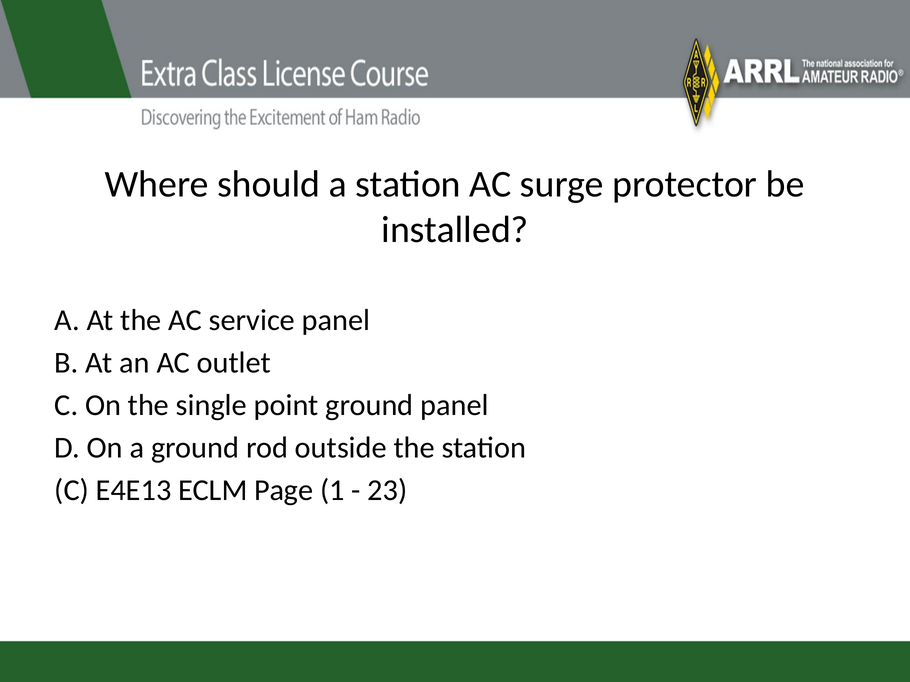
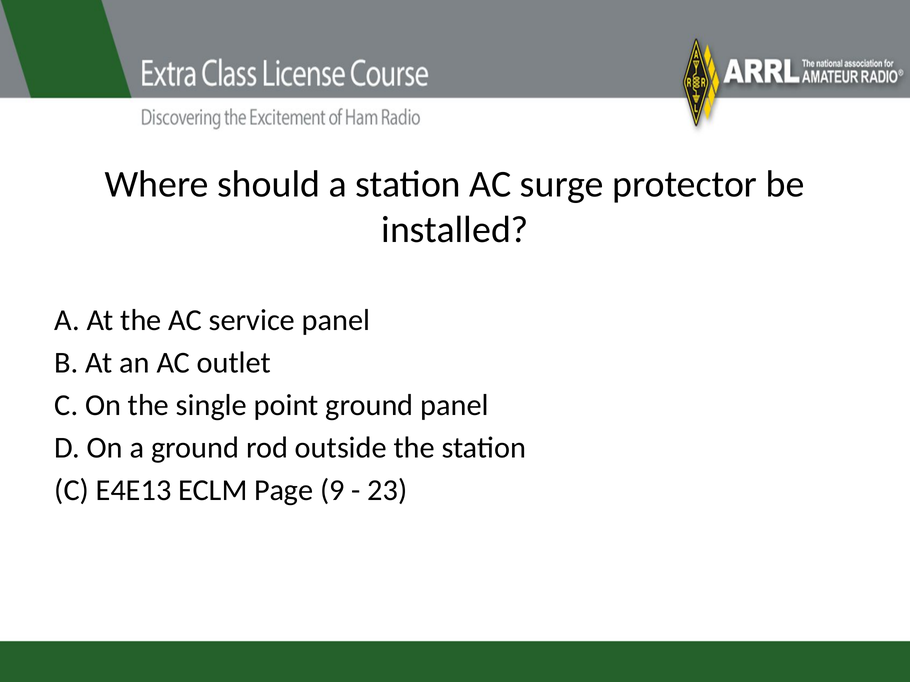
1: 1 -> 9 (332, 490)
